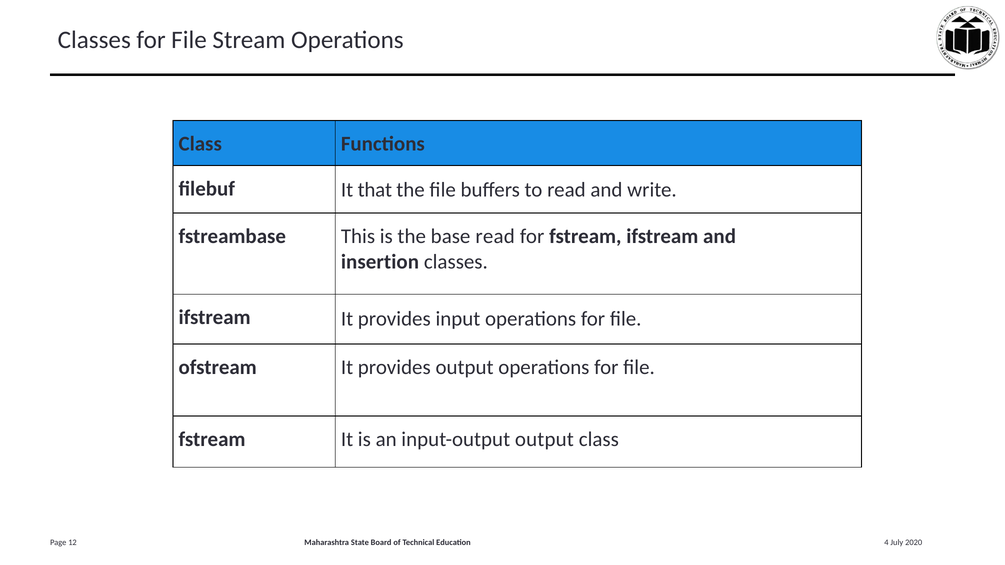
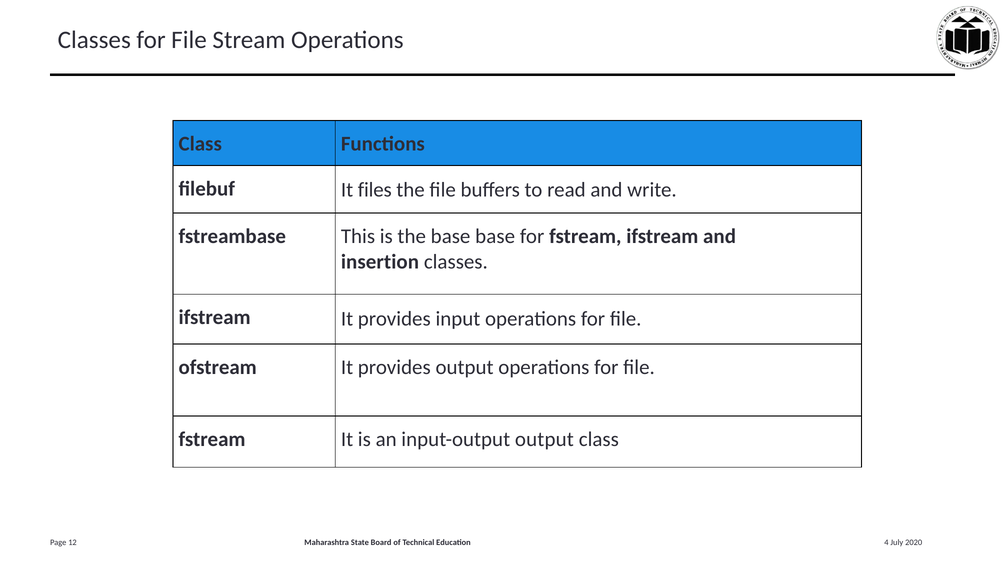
that: that -> files (375, 190)
base read: read -> base (495, 236)
